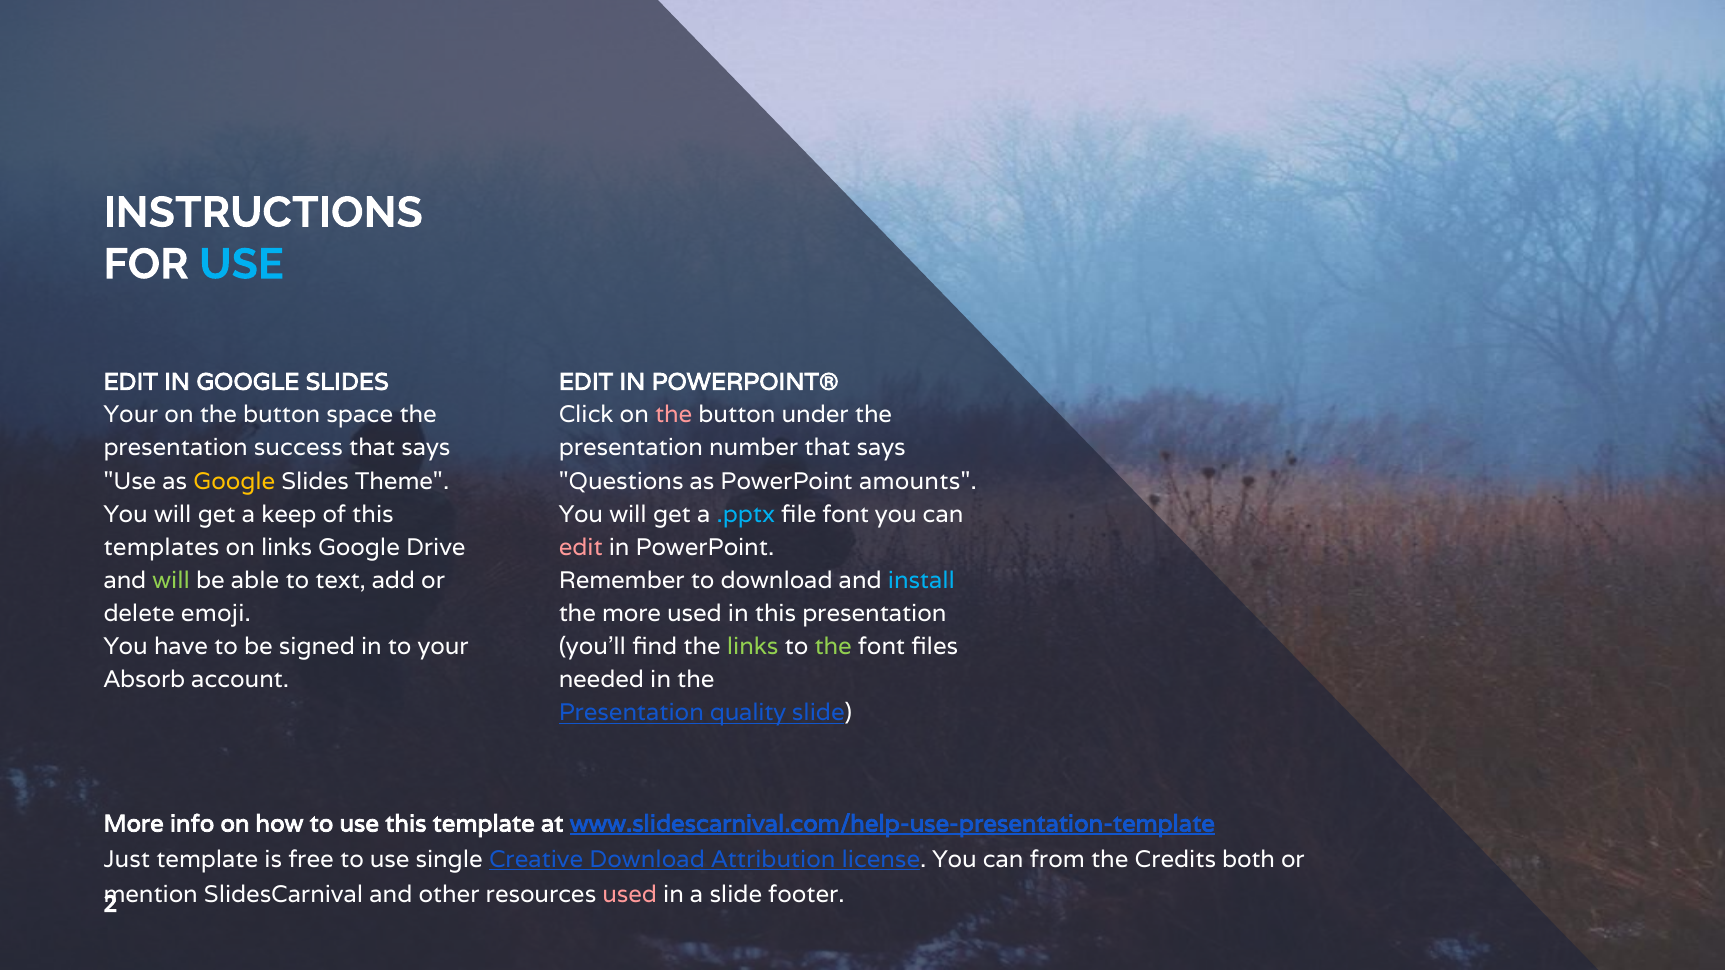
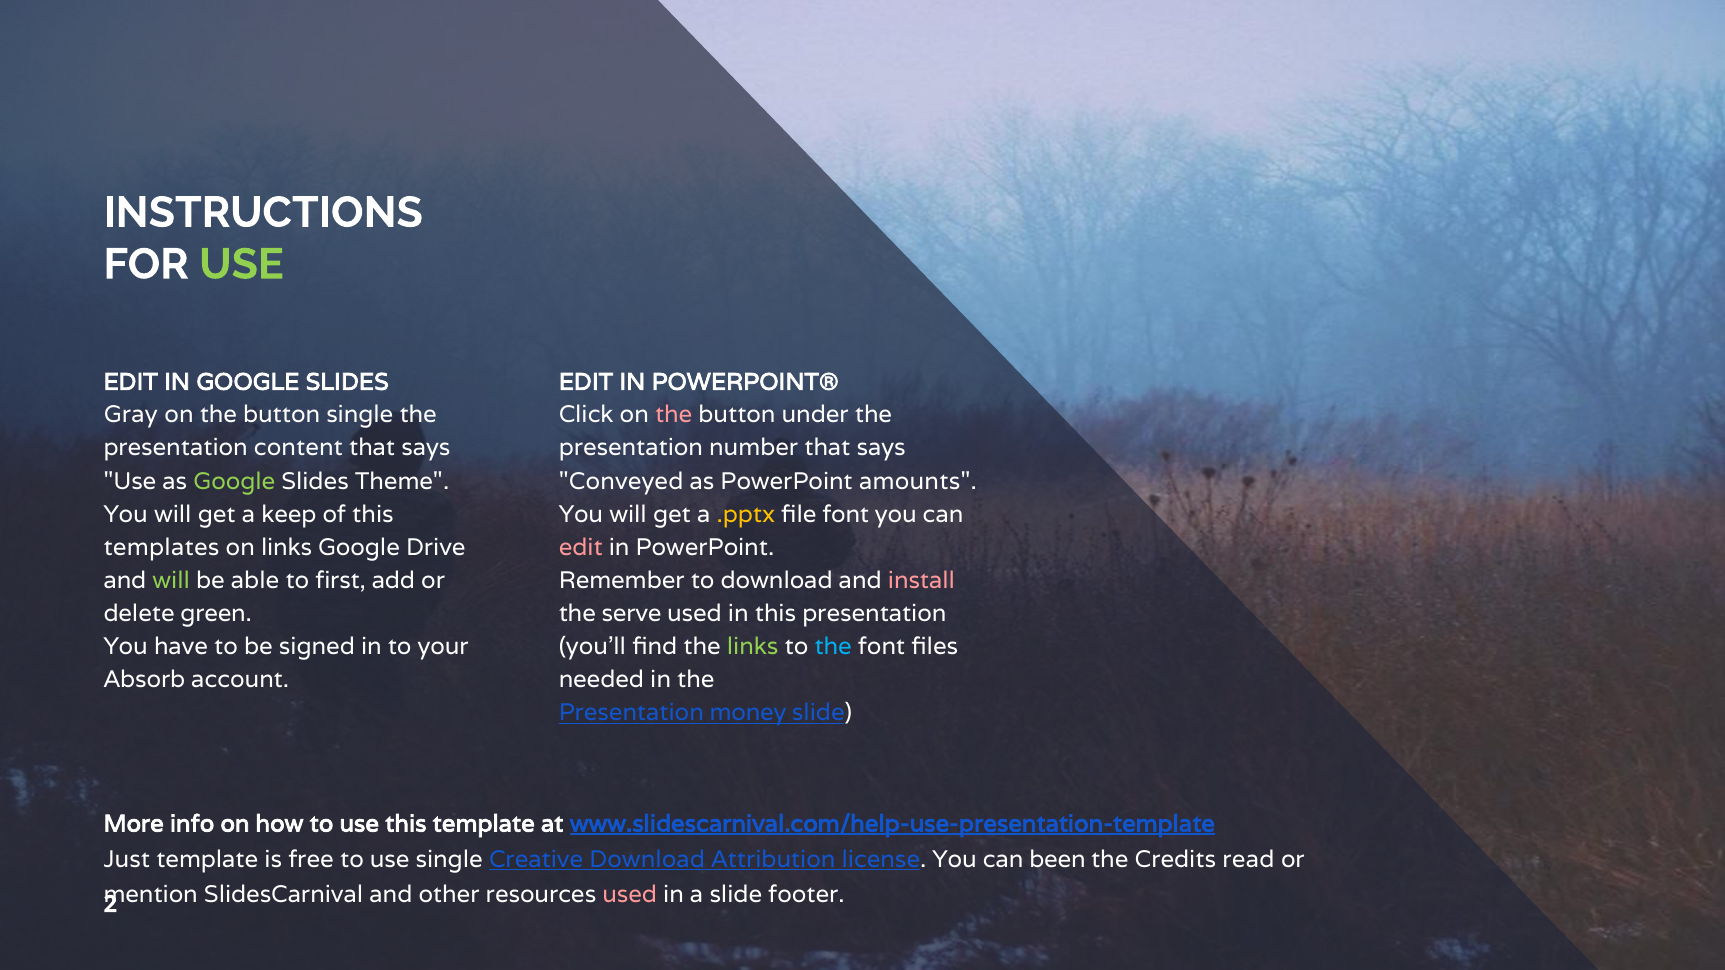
USE colour: light blue -> light green (242, 264)
Your: Your -> Gray (131, 415)
button space: space -> single (360, 415)
success: success -> content (298, 448)
Google colour: yellow -> light green (234, 481)
Questions: Questions -> Conveyed (621, 481)
.pptx colour: light blue -> yellow (746, 514)
text: text -> first (341, 580)
install colour: light blue -> pink (921, 580)
emoji: emoji -> green (216, 614)
the more: more -> serve (632, 614)
the colour: light green -> light blue (833, 647)
quality: quality -> money (748, 713)
from: from -> been (1057, 860)
both: both -> read (1248, 860)
